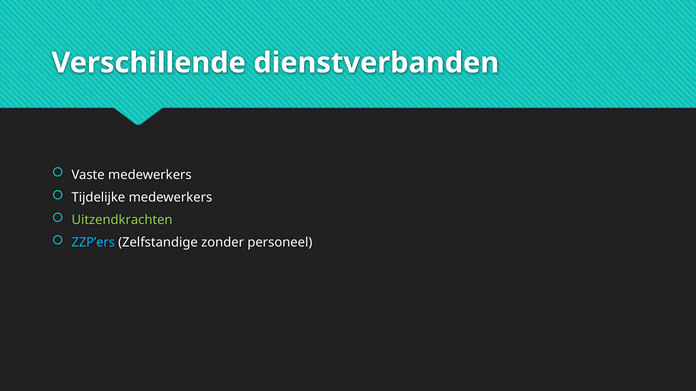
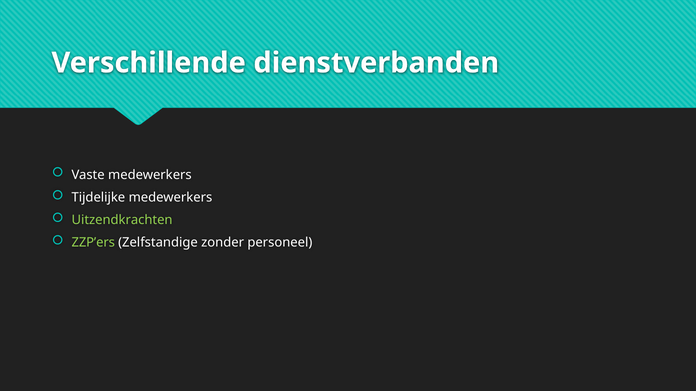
ZZP’ers colour: light blue -> light green (93, 243)
